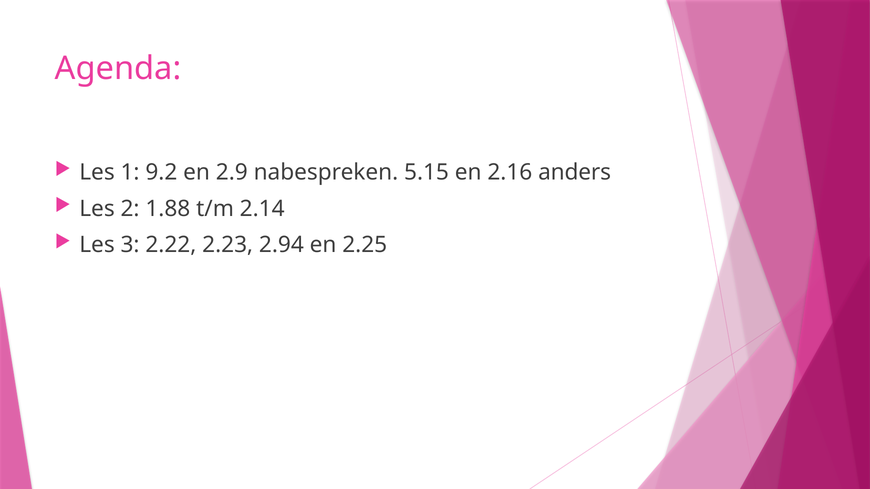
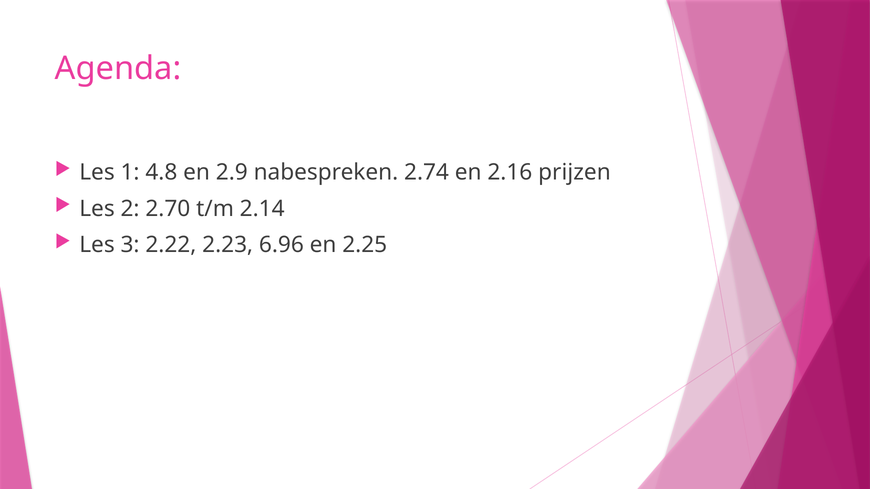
9.2: 9.2 -> 4.8 (161, 173)
5.15: 5.15 -> 2.74 (427, 173)
anders: anders -> prijzen (574, 173)
1.88: 1.88 -> 2.70 (168, 209)
2.94: 2.94 -> 6.96 (281, 245)
